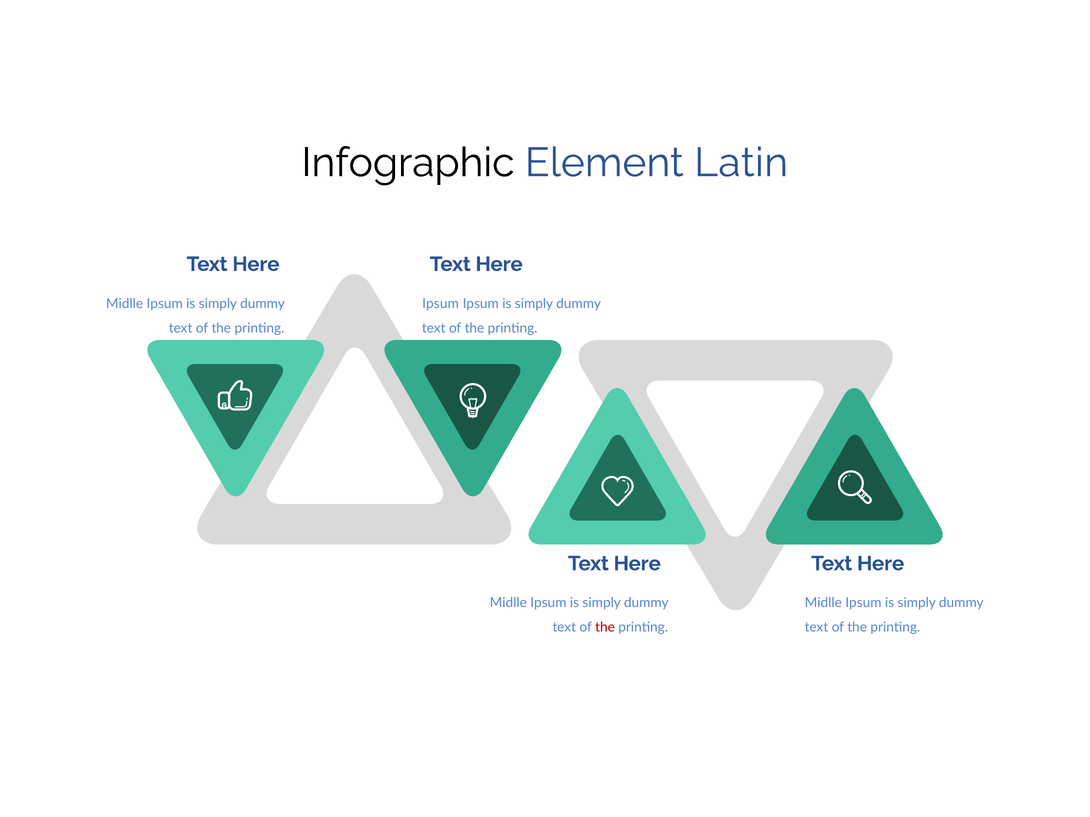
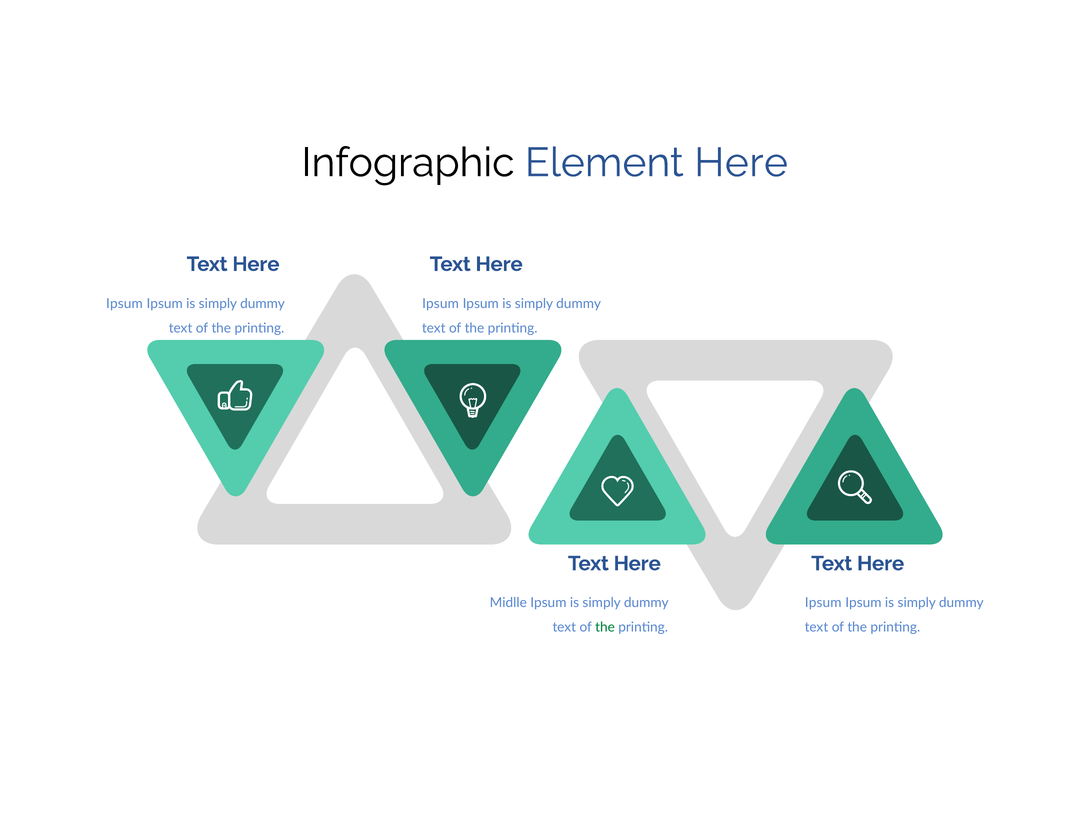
Element Latin: Latin -> Here (741, 163)
Midlle: Midlle -> Ipsum (124, 304)
Midlle: Midlle -> Ipsum (823, 603)
the colour: red -> green (605, 628)
